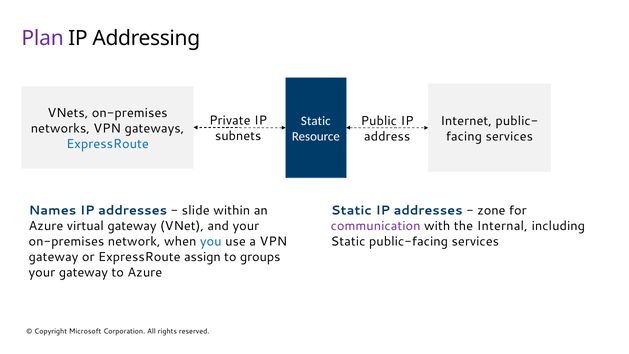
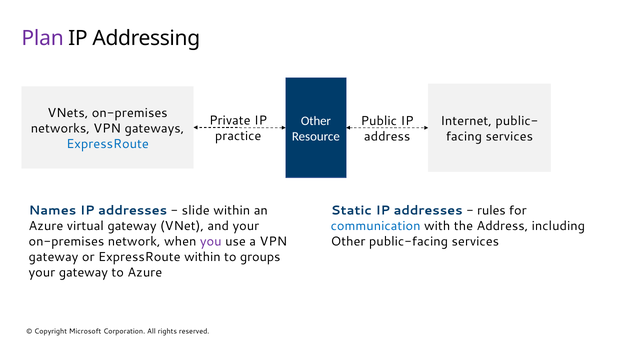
Static: Static -> Other (316, 121)
subnets: subnets -> practice (238, 136)
zone: zone -> rules (491, 211)
communication colour: purple -> blue (376, 226)
the Internal: Internal -> Address (502, 226)
you colour: blue -> purple (211, 241)
Static: Static -> Other (348, 241)
ExpressRoute assign: assign -> within (202, 257)
